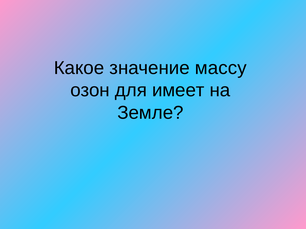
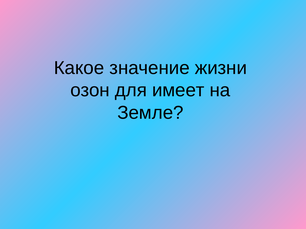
массу: массу -> жизни (221, 68)
